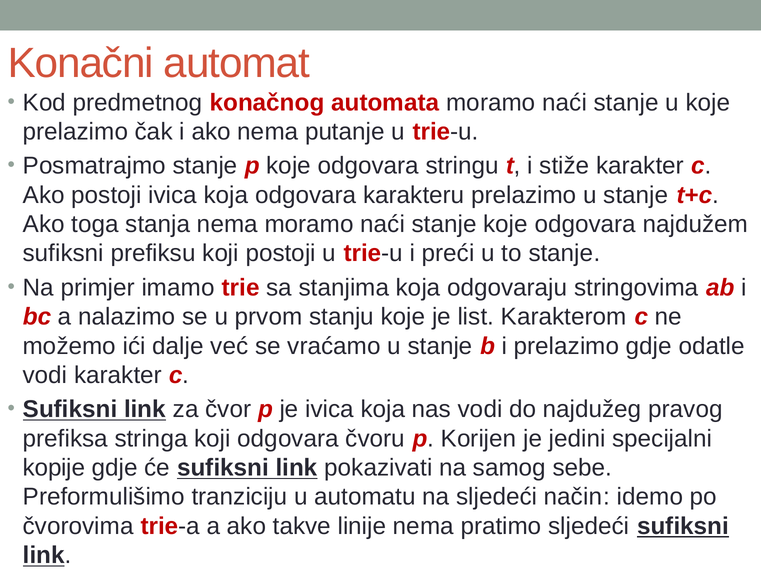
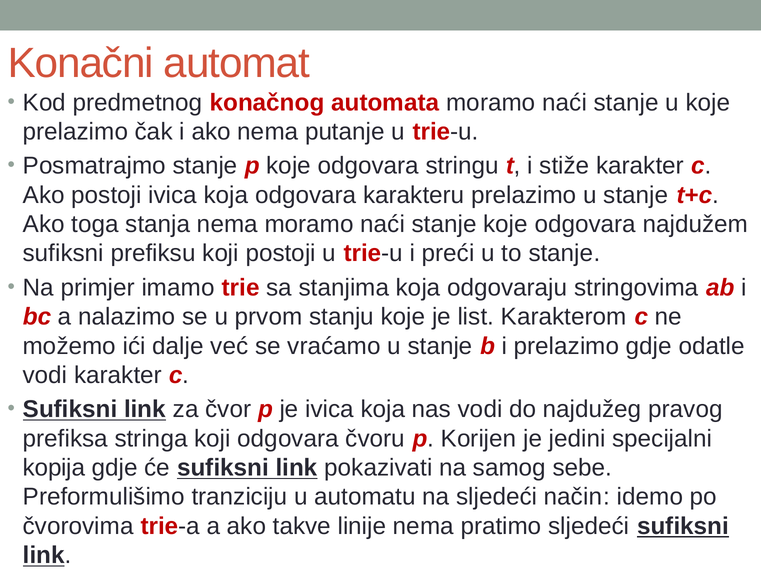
kopije: kopije -> kopija (54, 468)
